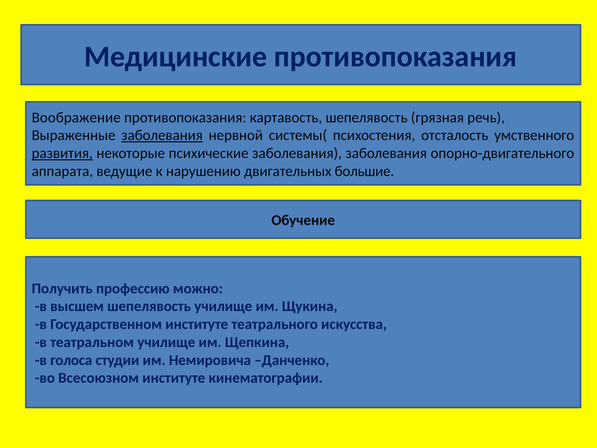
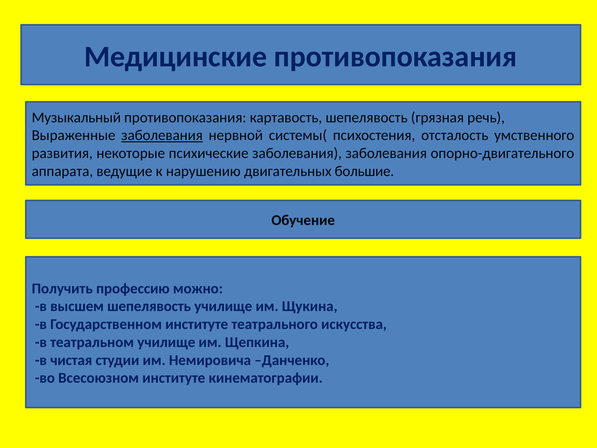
Воображение: Воображение -> Музыкальный (76, 117)
развития underline: present -> none (62, 153)
голоса: голоса -> чистая (71, 360)
